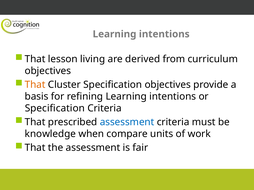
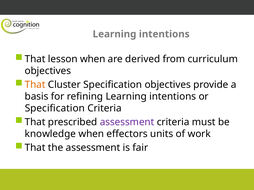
lesson living: living -> when (93, 59)
assessment colour: blue -> purple (127, 122)
compare: compare -> effectors (127, 134)
